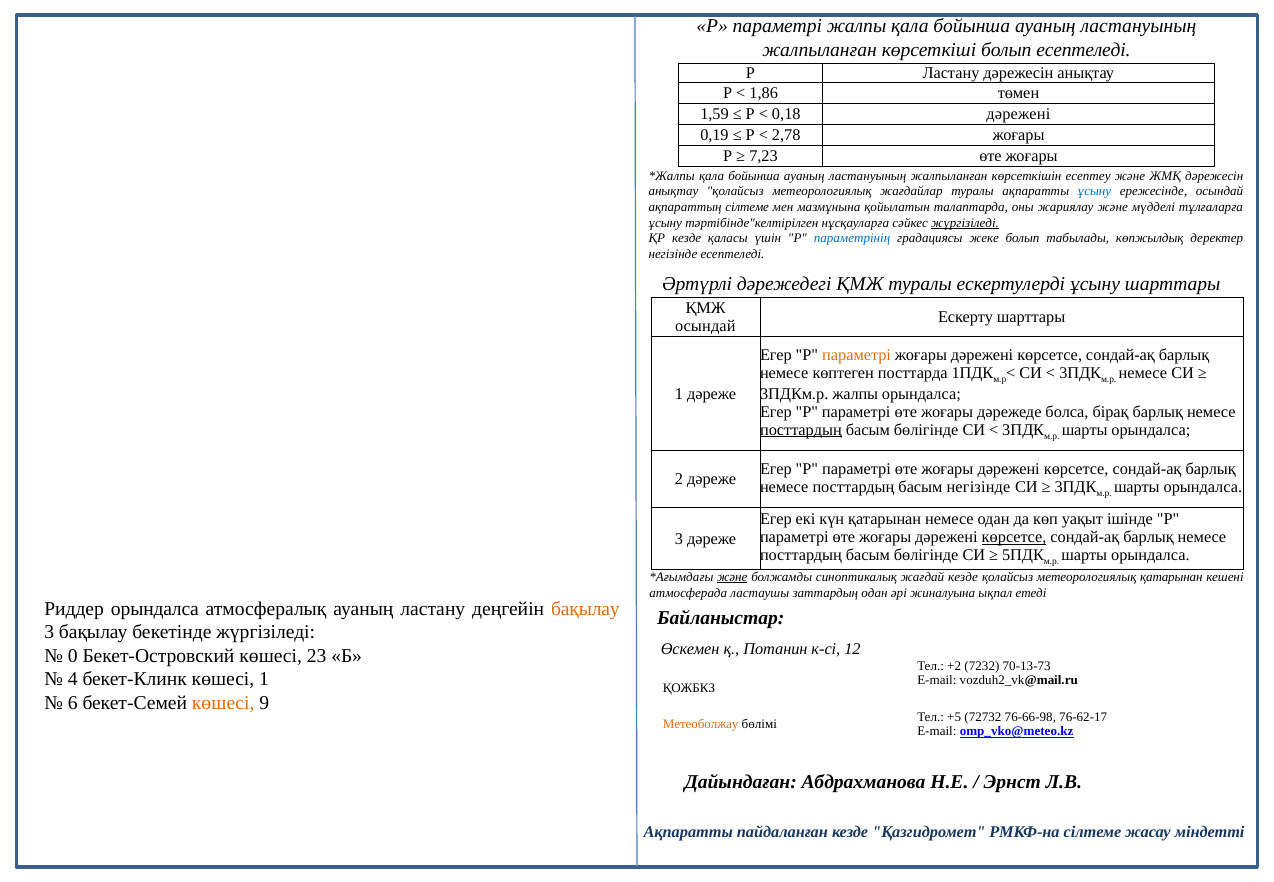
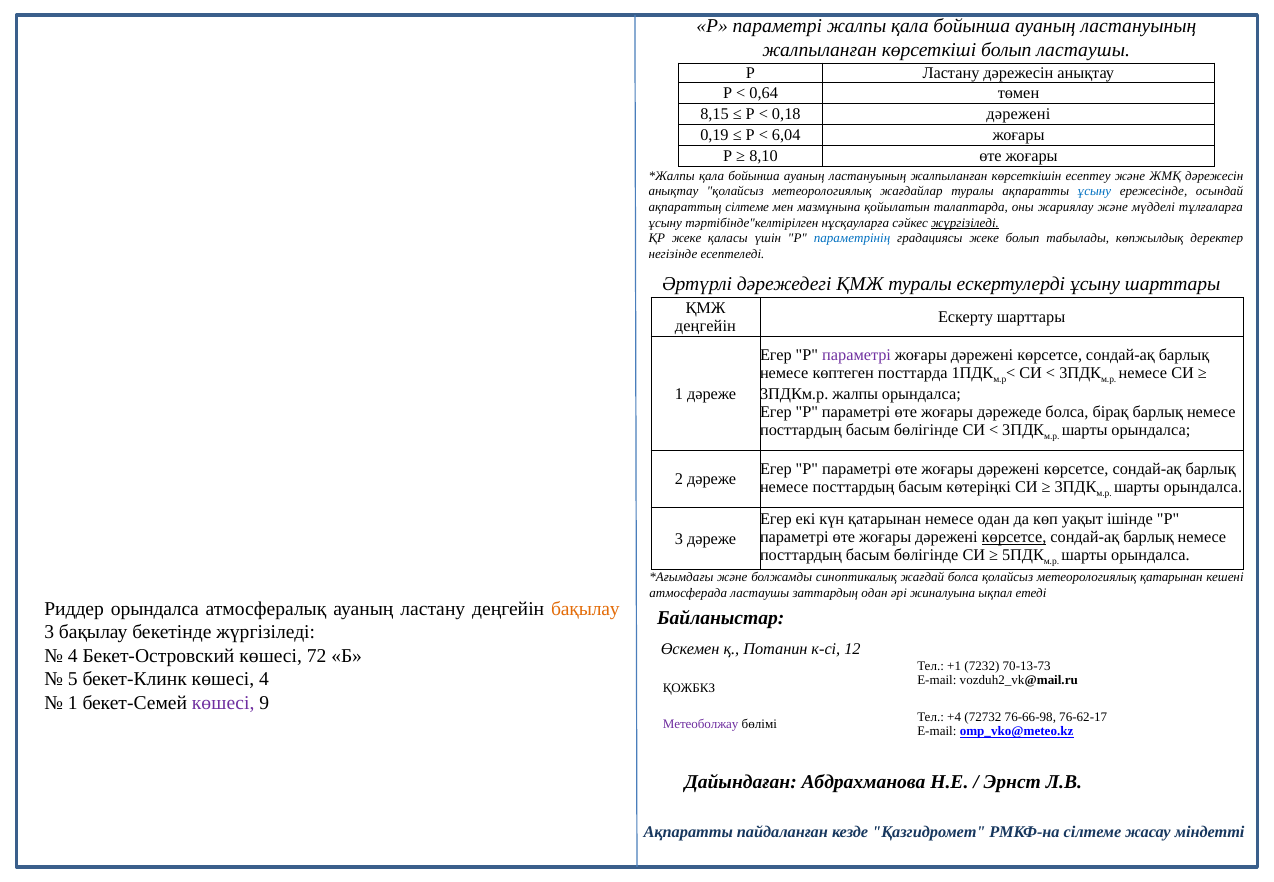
болып есептеледі: есептеледі -> ластаушы (1083, 50)
1,86: 1,86 -> 0,64 (764, 93)
1,59: 1,59 -> 8,15 (715, 114)
2,78: 2,78 -> 6,04 (786, 135)
7,23: 7,23 -> 8,10 (763, 156)
ҚР кезде: кезде -> жеке (687, 238)
осындай: осындай -> деңгейін (705, 326)
параметрі colour: orange -> purple (857, 355)
посттардың underline: present -> none (801, 430)
басым негізінде: негізінде -> көтеріңкі (979, 487)
және underline: present -> none (732, 577)
жағдай кезде: кезде -> болса (963, 577)
0: 0 -> 4 (73, 656)
23: 23 -> 72 (317, 656)
+2: +2 -> +1 (954, 666)
4: 4 -> 5 (73, 679)
көшесі 1: 1 -> 4 (264, 679)
6: 6 -> 1 (73, 703)
көшесі colour: orange -> purple (223, 703)
+5: +5 -> +4 (954, 717)
Метеоболжау colour: orange -> purple (701, 724)
